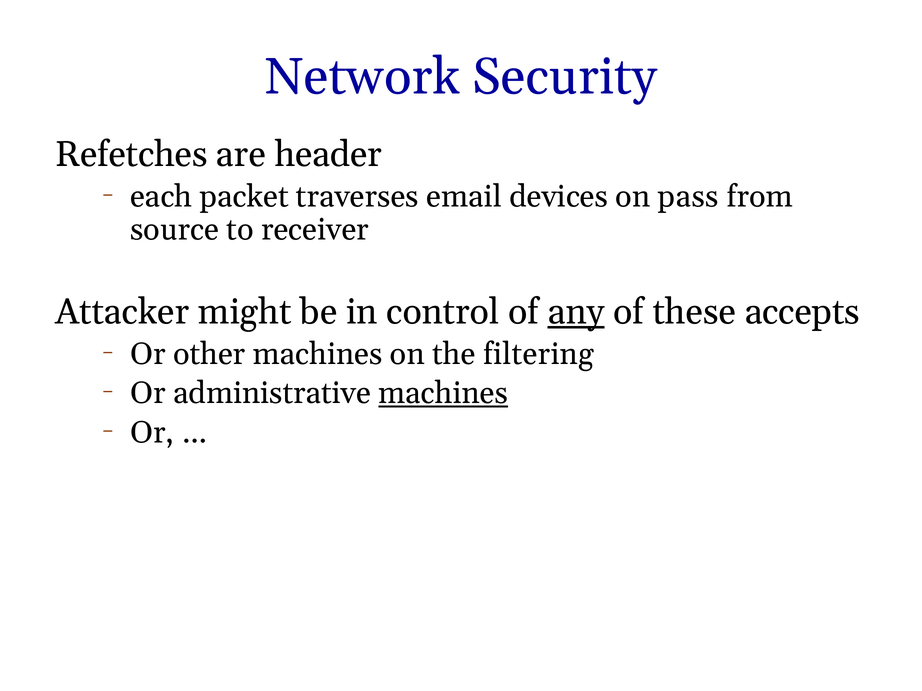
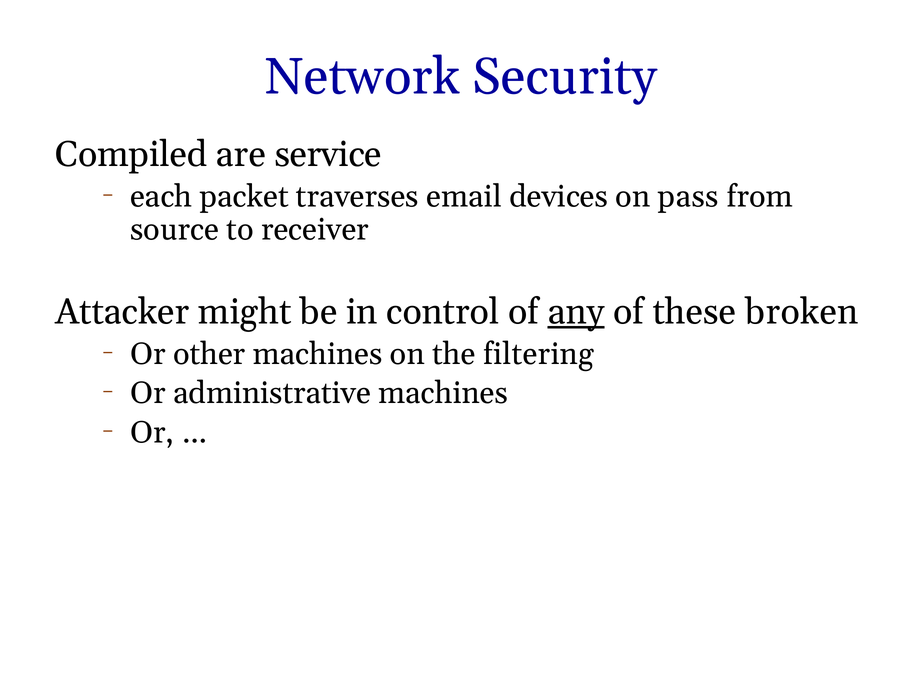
Refetches: Refetches -> Compiled (131, 154)
header: header -> service (328, 154)
accepts: accepts -> broken (802, 312)
machines underline: present -> none (443, 394)
